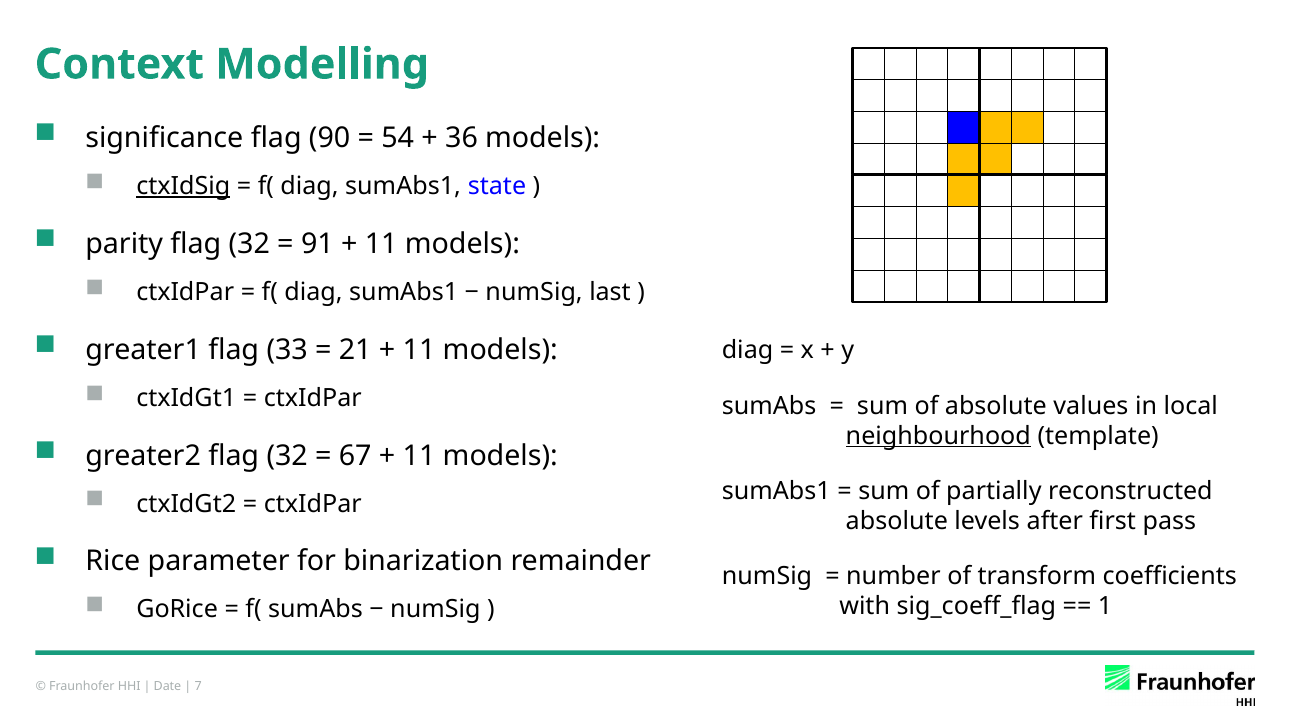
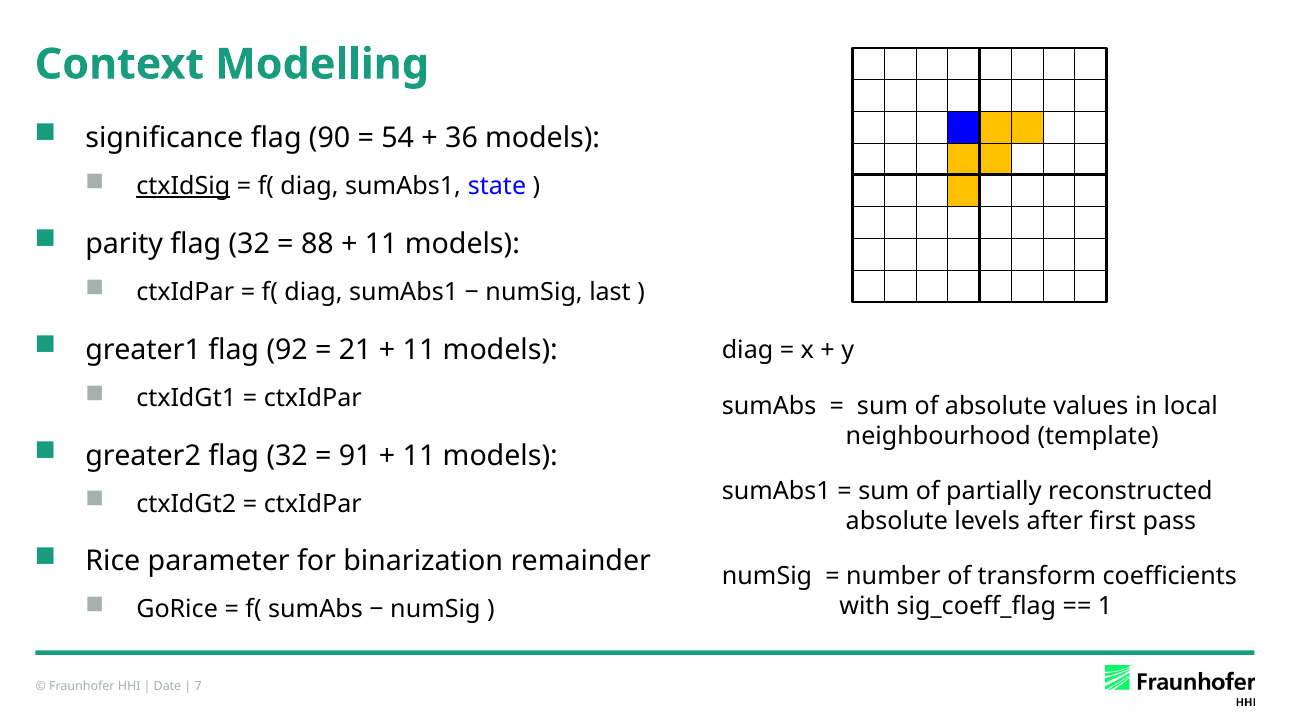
91: 91 -> 88 (317, 244)
33: 33 -> 92 (287, 350)
neighbourhood underline: present -> none (938, 436)
67: 67 -> 91 (355, 455)
